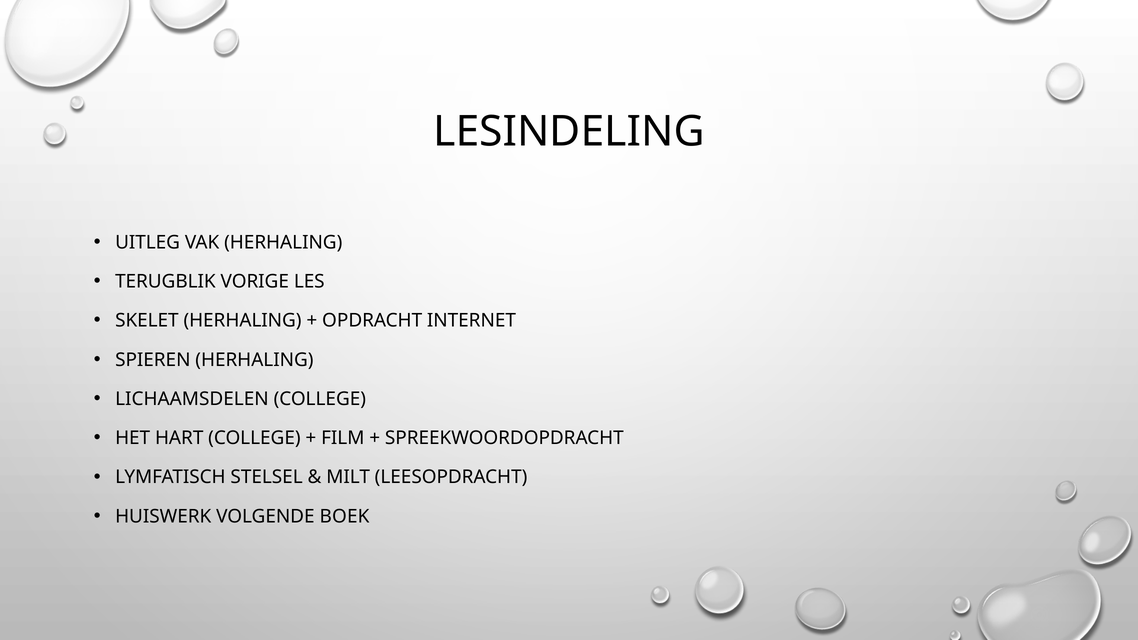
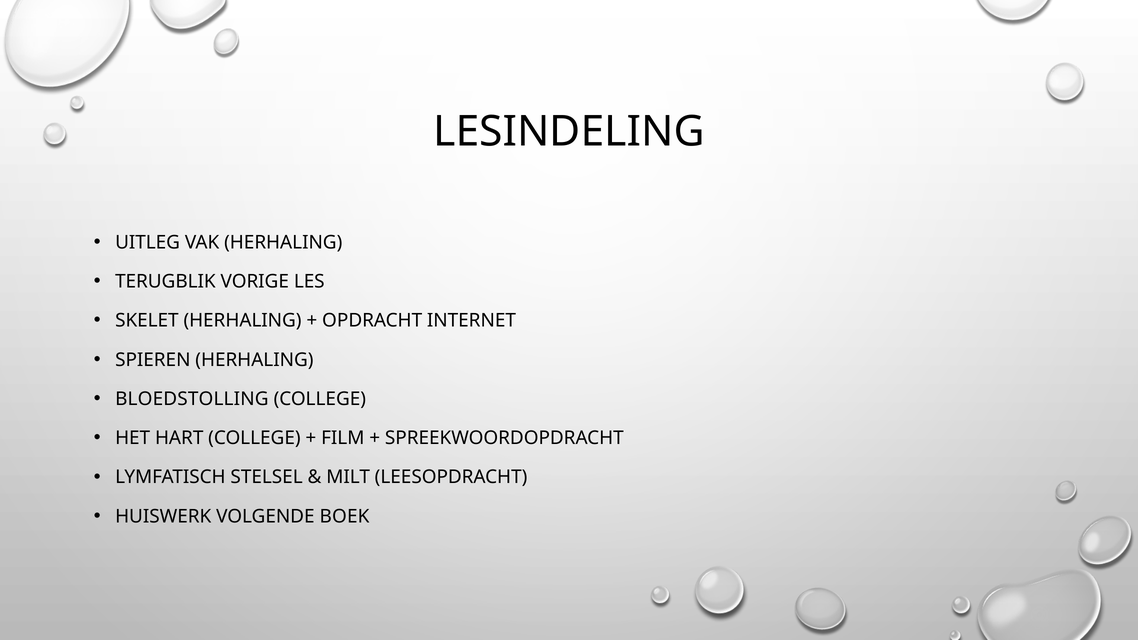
LICHAAMSDELEN: LICHAAMSDELEN -> BLOEDSTOLLING (192, 399)
